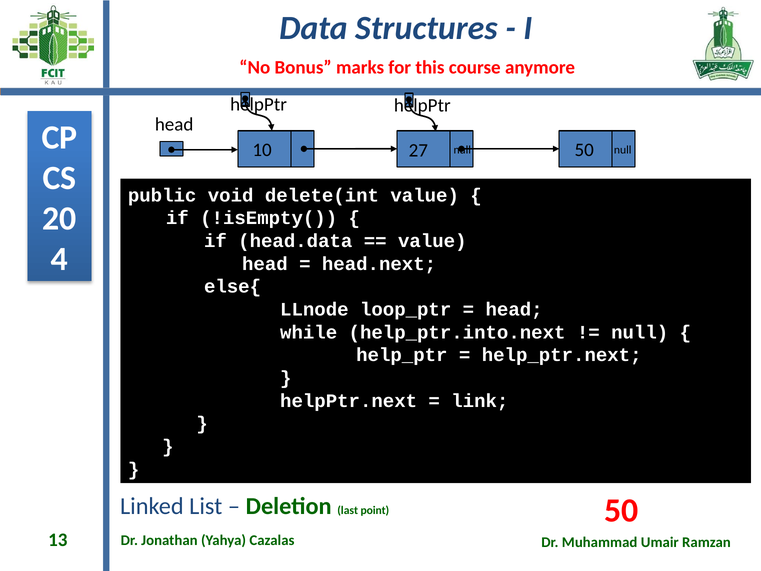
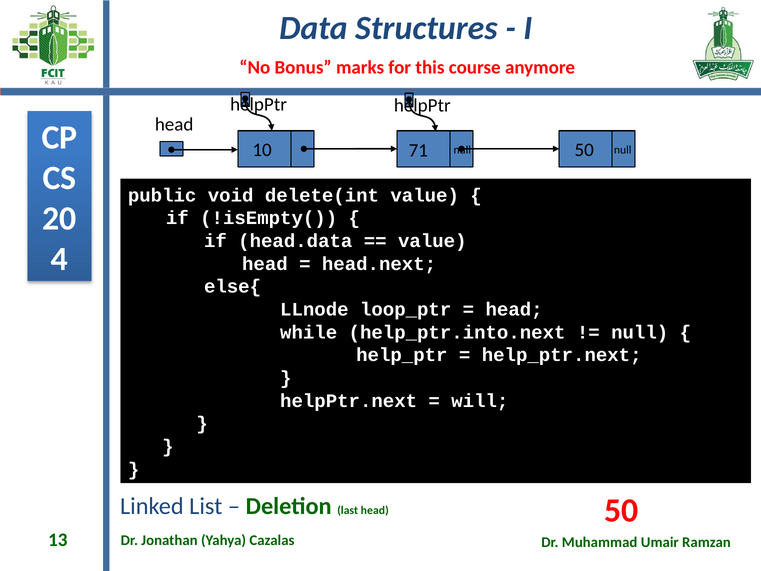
27: 27 -> 71 (418, 151)
link: link -> will (480, 401)
last point: point -> head (375, 510)
